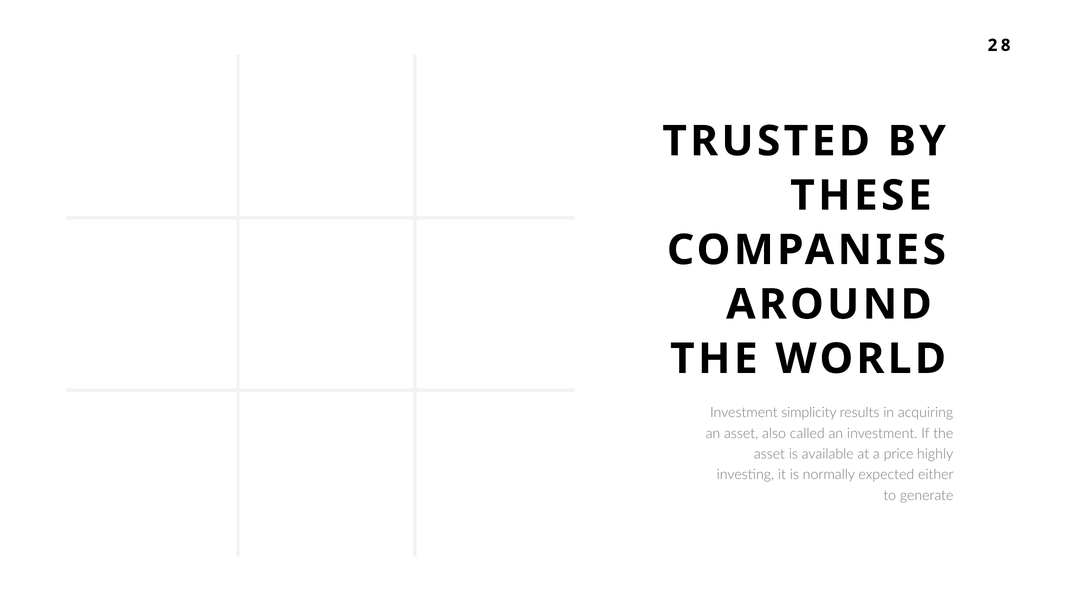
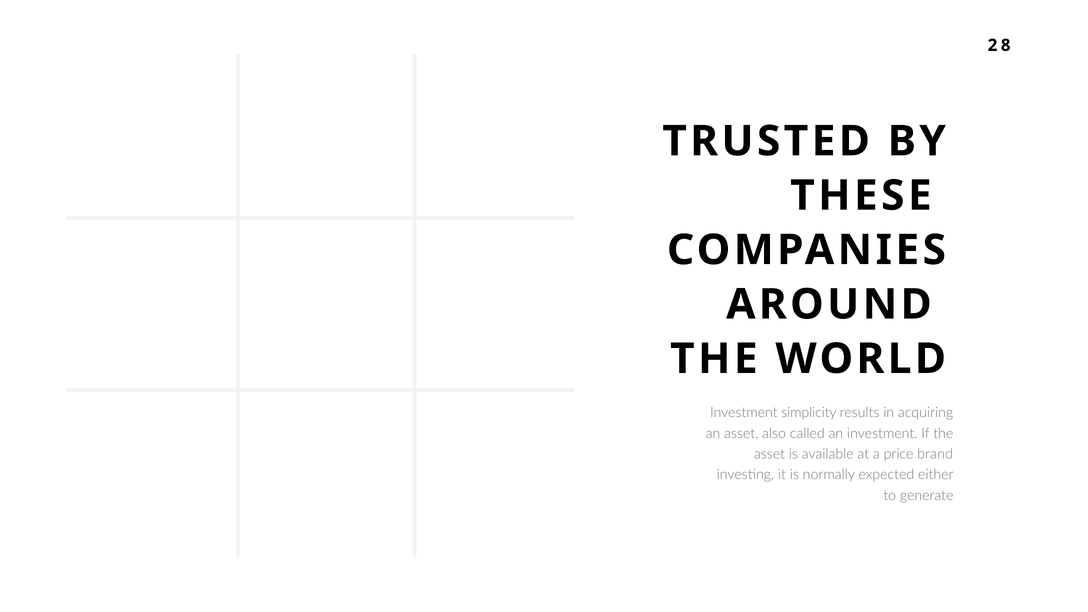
highly: highly -> brand (935, 454)
